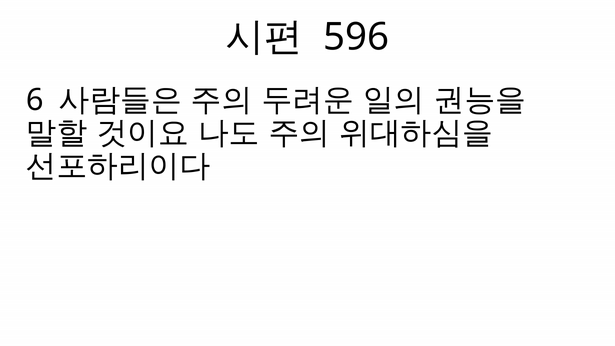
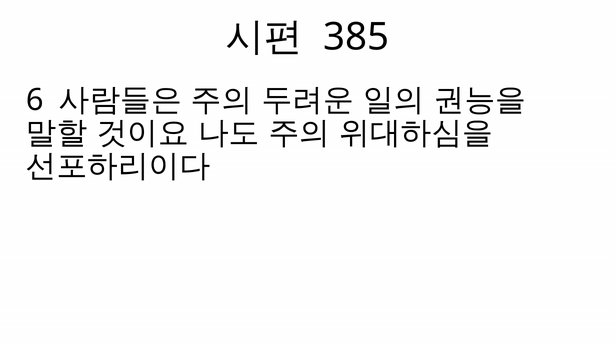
596: 596 -> 385 (356, 37)
